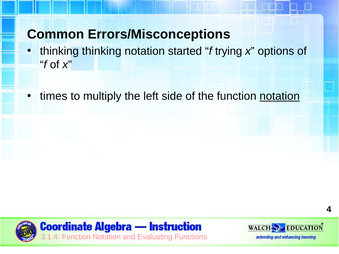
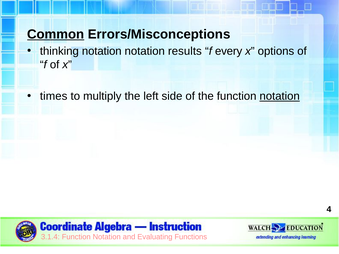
Common underline: none -> present (56, 34)
thinking thinking: thinking -> notation (102, 51)
started: started -> results (185, 51)
trying: trying -> every (229, 51)
